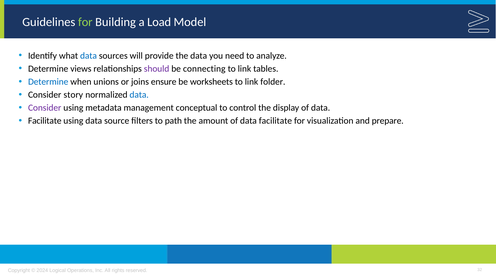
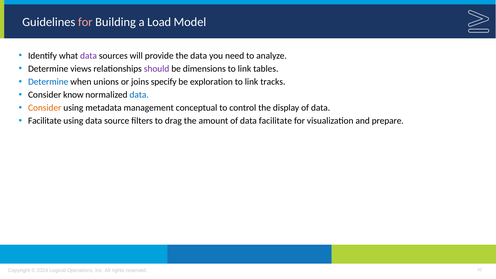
for colour: light green -> pink (85, 22)
data colour: blue -> purple (89, 56)
connecting: connecting -> dimensions (204, 69)
ensure: ensure -> specify (164, 82)
worksheets: worksheets -> exploration (211, 82)
folder: folder -> tracks (273, 82)
story: story -> know (73, 95)
Consider colour: purple -> orange (45, 108)
path: path -> drag (173, 121)
